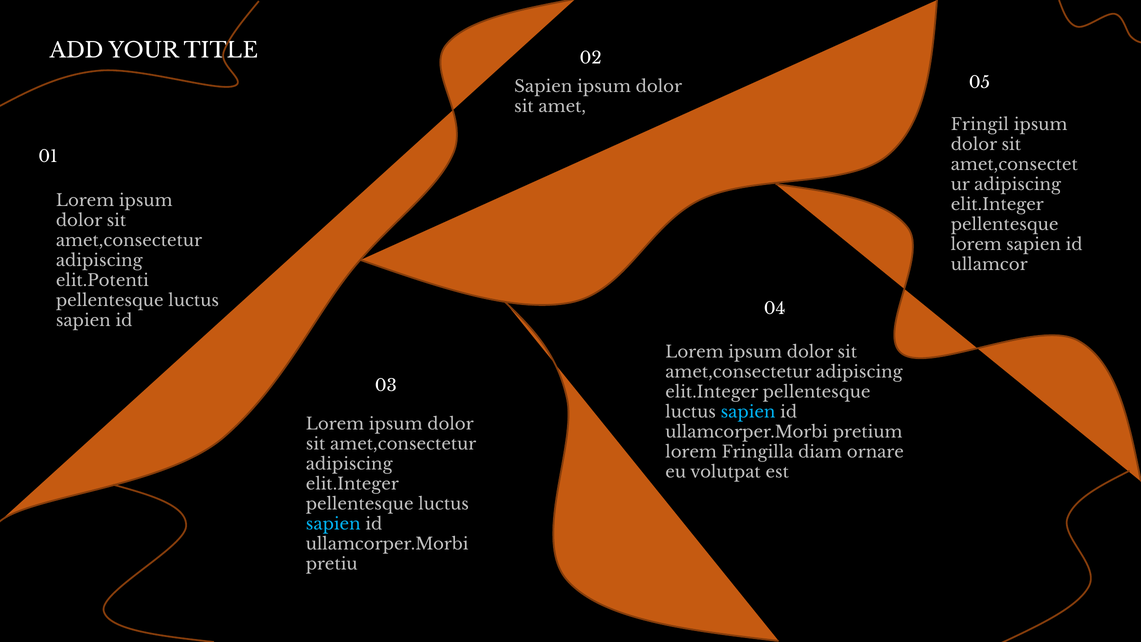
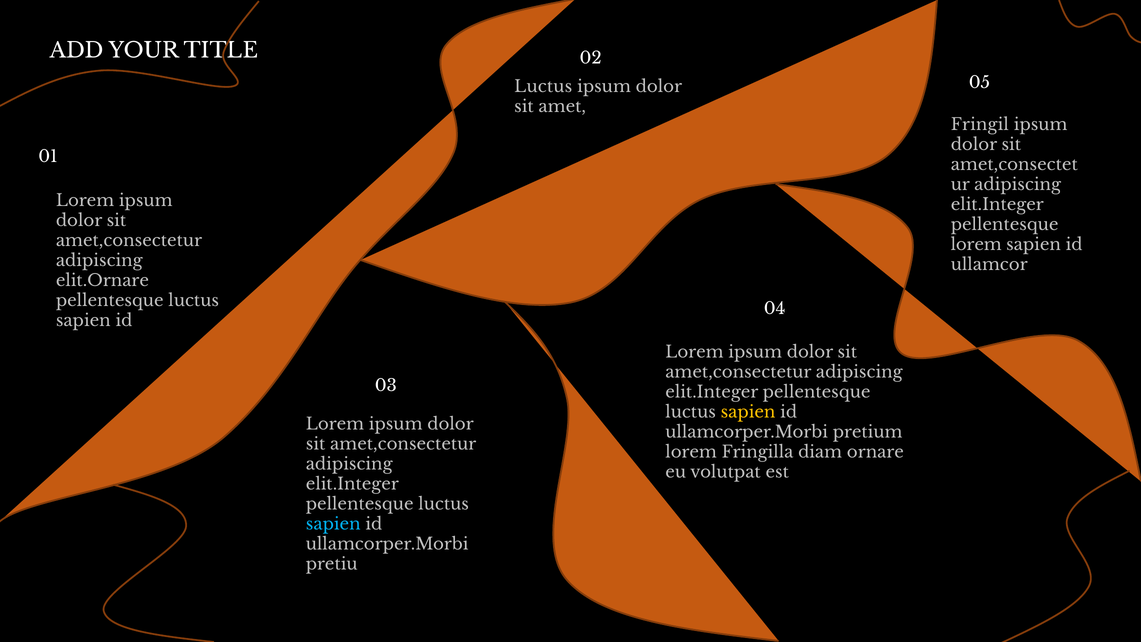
Sapien: Sapien -> Luctus (543, 87)
elit.Potenti: elit.Potenti -> elit.Ornare (102, 281)
sapien colour: light blue -> yellow (748, 412)
